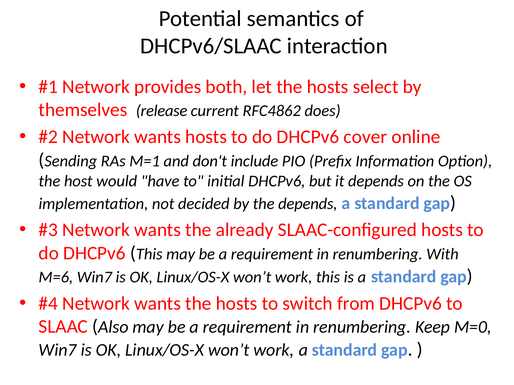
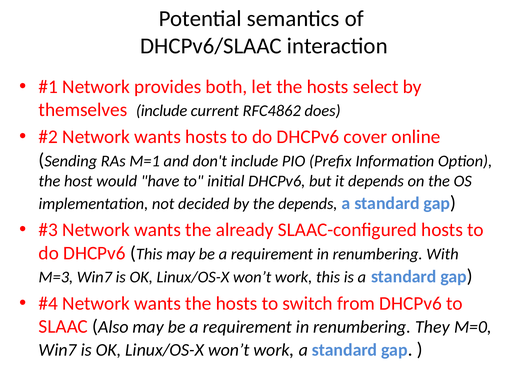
themselves release: release -> include (162, 111)
M=6: M=6 -> M=3 (56, 278)
Keep: Keep -> They (432, 327)
